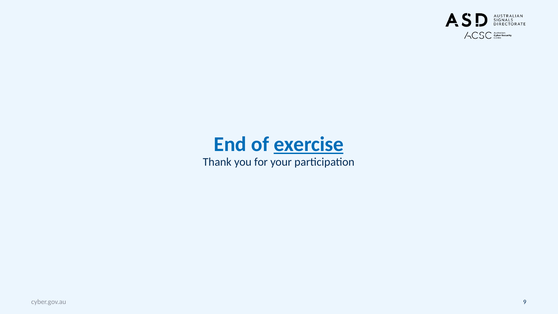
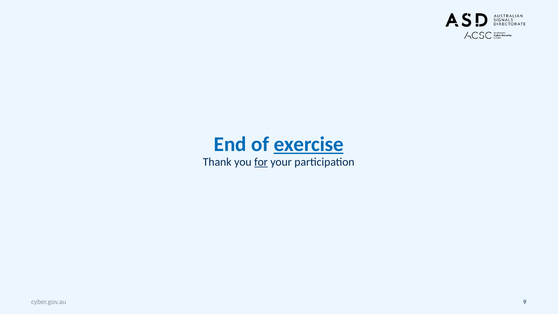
for underline: none -> present (261, 162)
